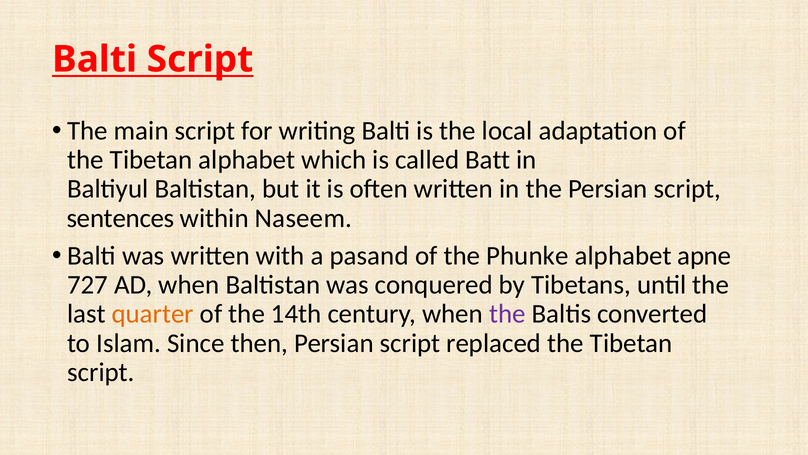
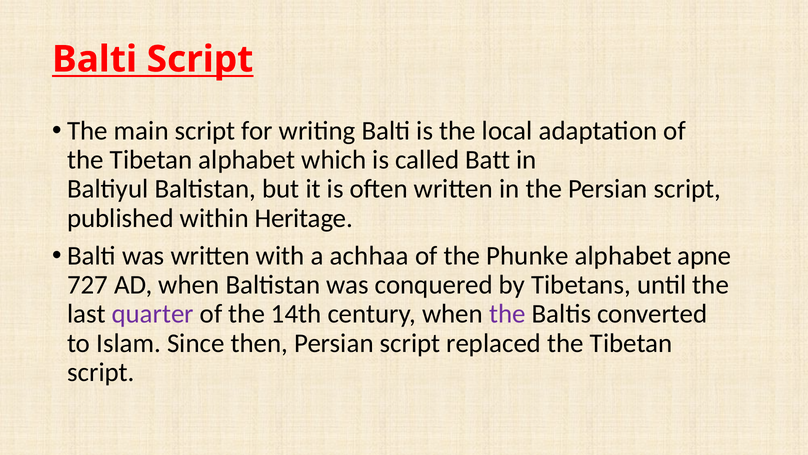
sentences: sentences -> published (120, 218)
Naseem: Naseem -> Heritage (304, 218)
pasand: pasand -> achhaa (369, 255)
quarter colour: orange -> purple (153, 314)
